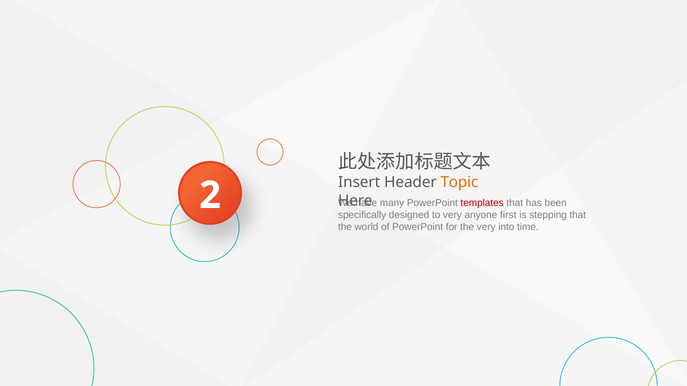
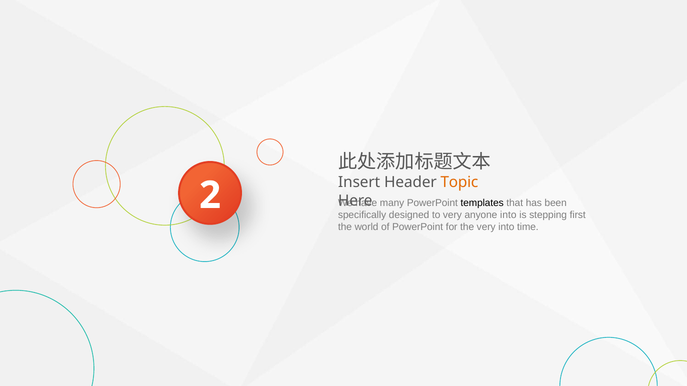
templates colour: red -> black (482, 203)
anyone first: first -> into (508, 215)
stepping that: that -> first (578, 215)
